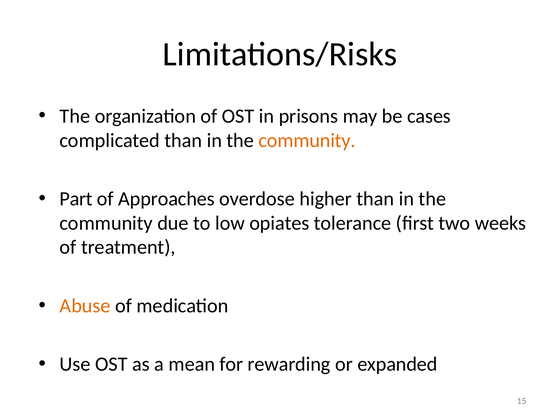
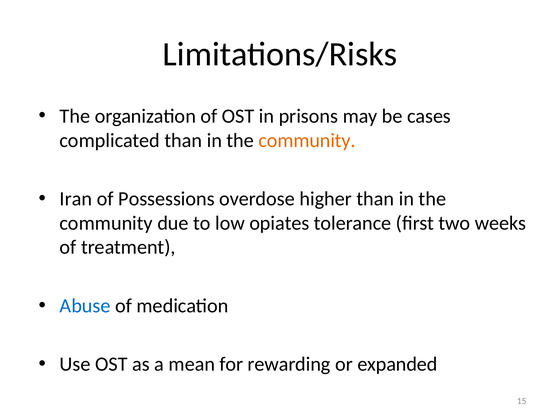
Part: Part -> Iran (76, 199)
Approaches: Approaches -> Possessions (166, 199)
Abuse colour: orange -> blue (85, 306)
